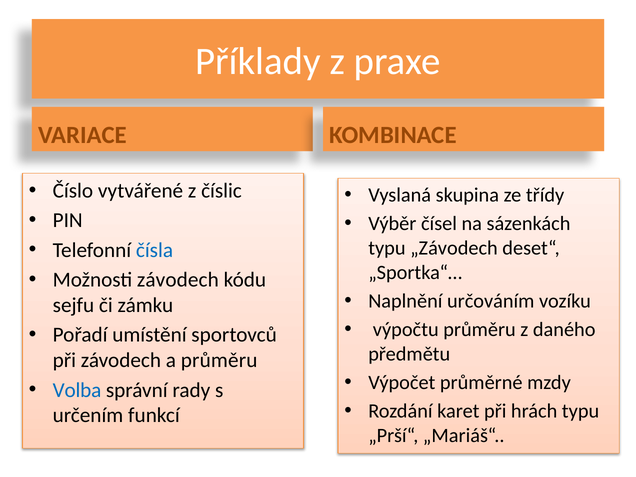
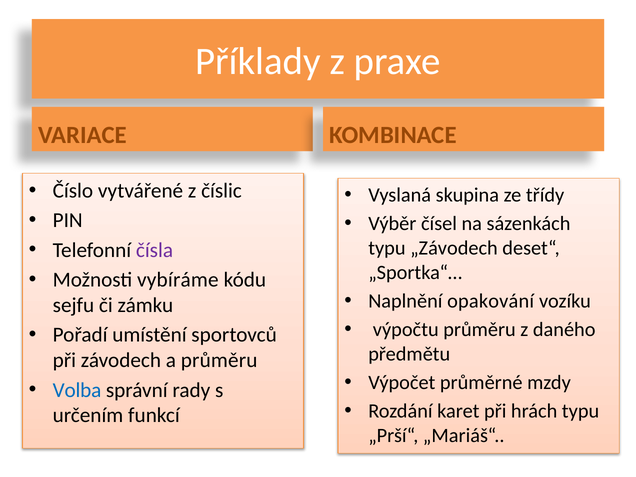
čísla colour: blue -> purple (154, 250)
Možnosti závodech: závodech -> vybíráme (178, 280)
určováním: určováním -> opakování (491, 301)
